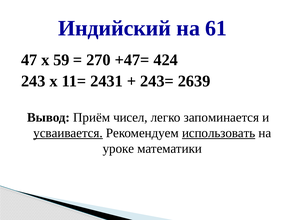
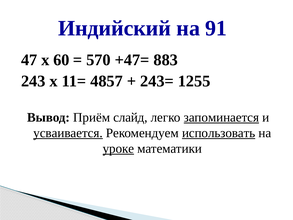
61: 61 -> 91 (216, 28)
59: 59 -> 60 (61, 60)
270: 270 -> 570 (98, 60)
424: 424 -> 883 (166, 60)
2431: 2431 -> 4857 (107, 81)
2639: 2639 -> 1255 (194, 81)
чисел: чисел -> слайд (130, 117)
запоминается underline: none -> present (221, 117)
уроке underline: none -> present (118, 148)
